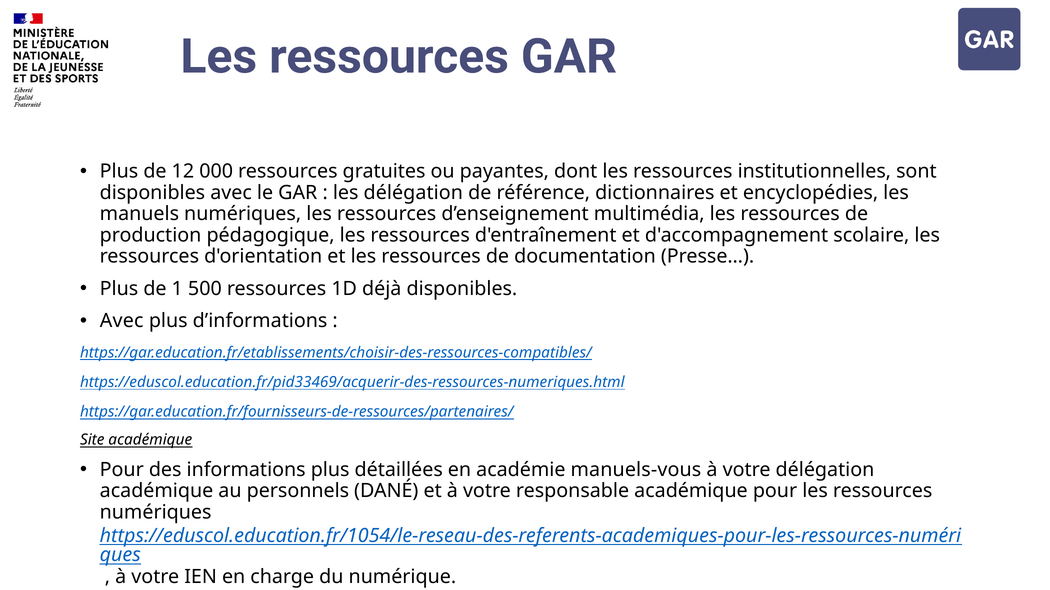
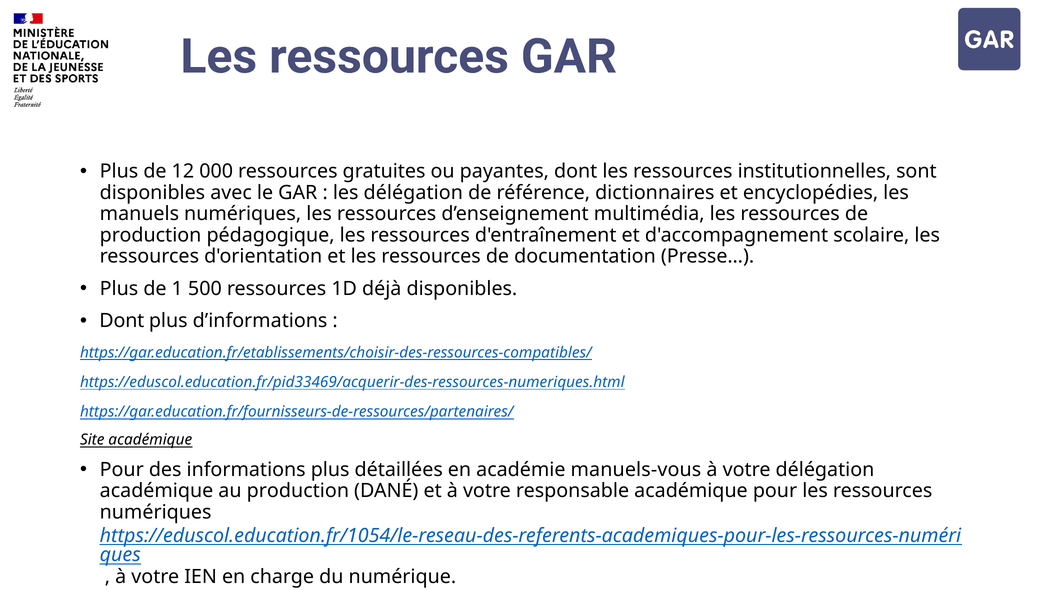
Avec: Avec -> Dont (122, 321)
au personnels: personnels -> production (298, 491)
